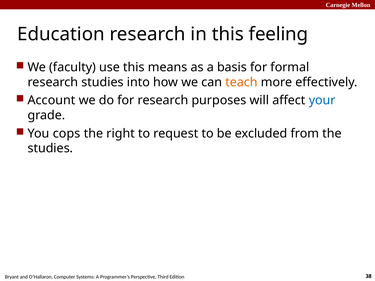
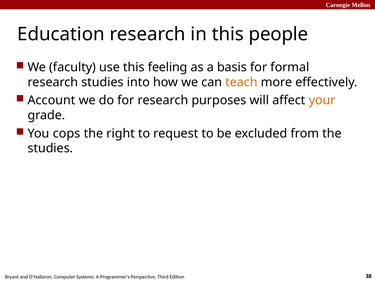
feeling: feeling -> people (278, 34)
means: means -> feeling (168, 67)
your colour: blue -> orange (322, 100)
